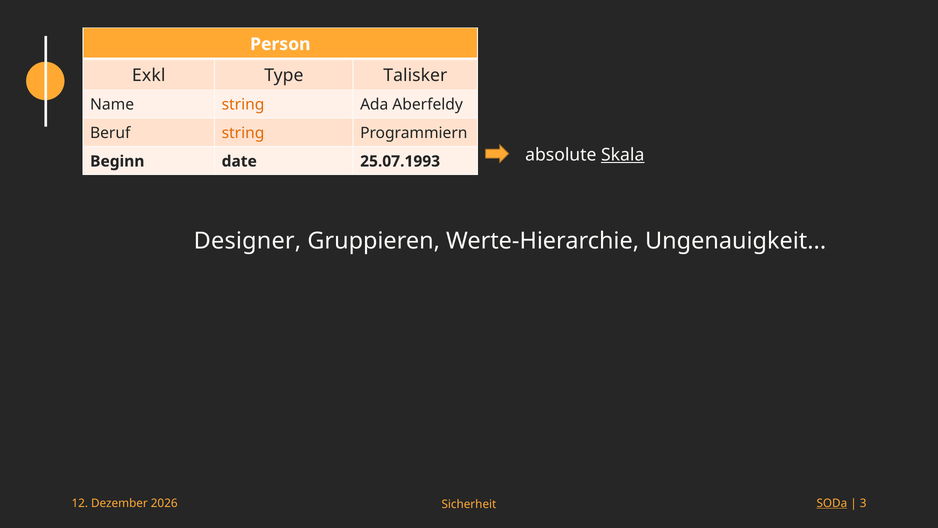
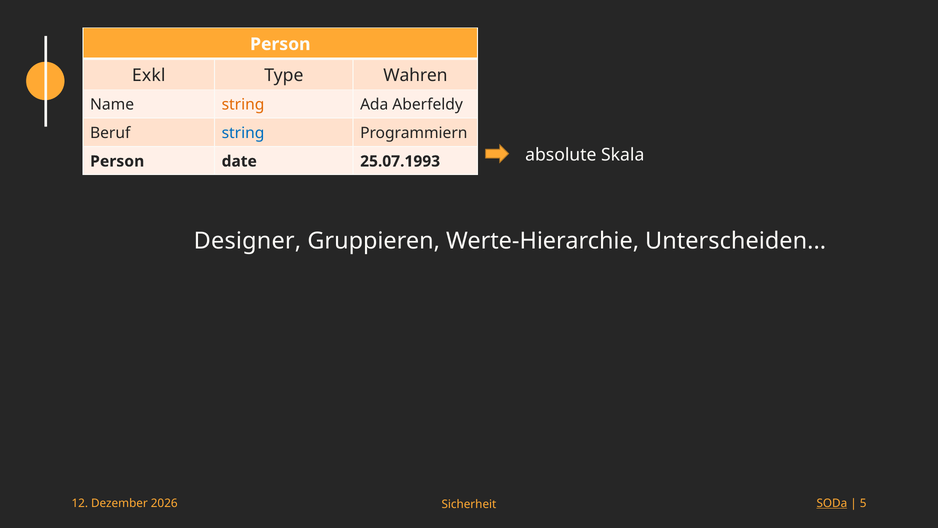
Talisker: Talisker -> Wahren (415, 75)
string colour: orange -> blue (243, 133)
Skala underline: present -> none (623, 155)
Beginn: Beginn -> Person (117, 161)
Ungenauigkeit: Ungenauigkeit -> Unterscheiden (736, 241)
3: 3 -> 5 (863, 503)
